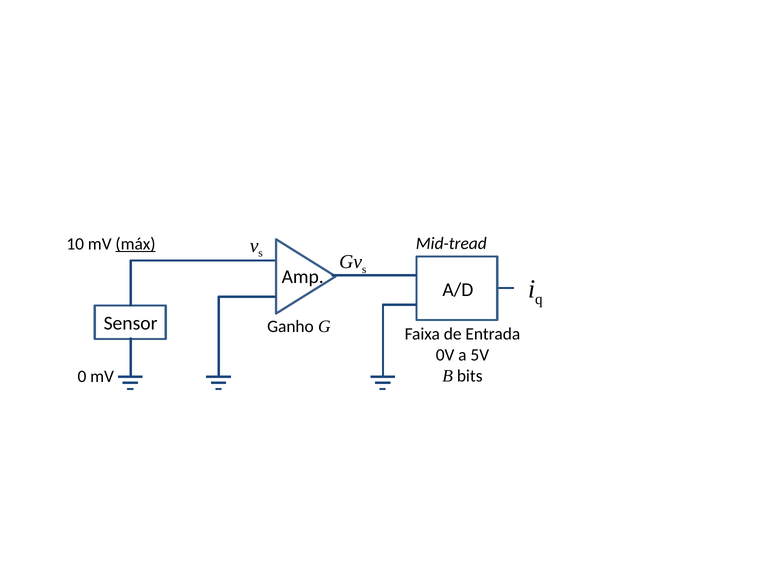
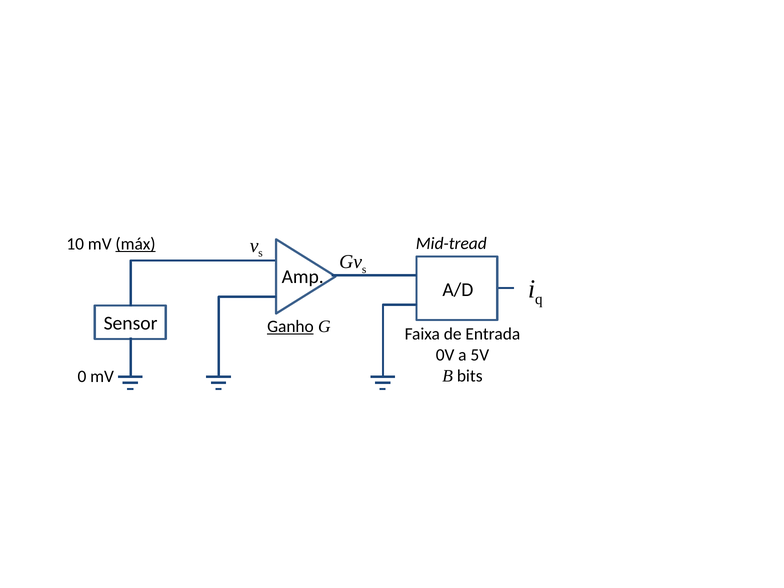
Ganho underline: none -> present (290, 327)
